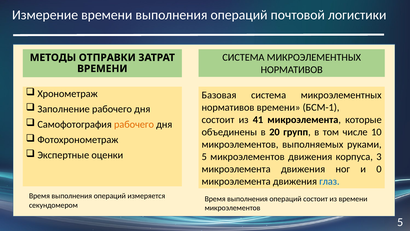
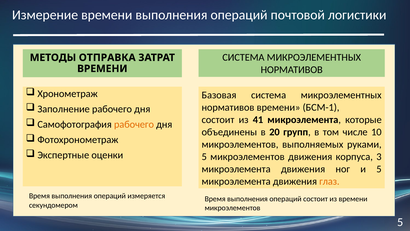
ОТПРАВКИ: ОТПРАВКИ -> ОТПРАВКА (107, 57)
и 0: 0 -> 5 (379, 169)
глаз colour: blue -> orange (329, 181)
